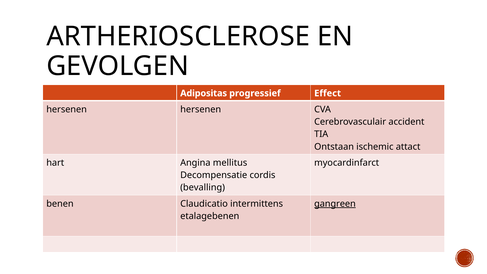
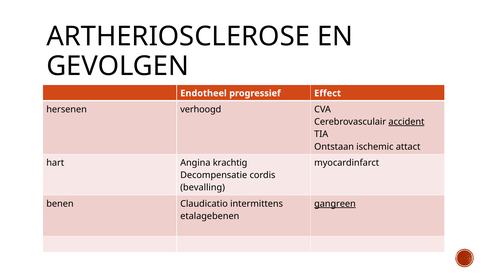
Adipositas: Adipositas -> Endotheel (204, 93)
hersenen hersenen: hersenen -> verhoogd (201, 109)
accident underline: none -> present (406, 122)
mellitus: mellitus -> krachtig (230, 163)
